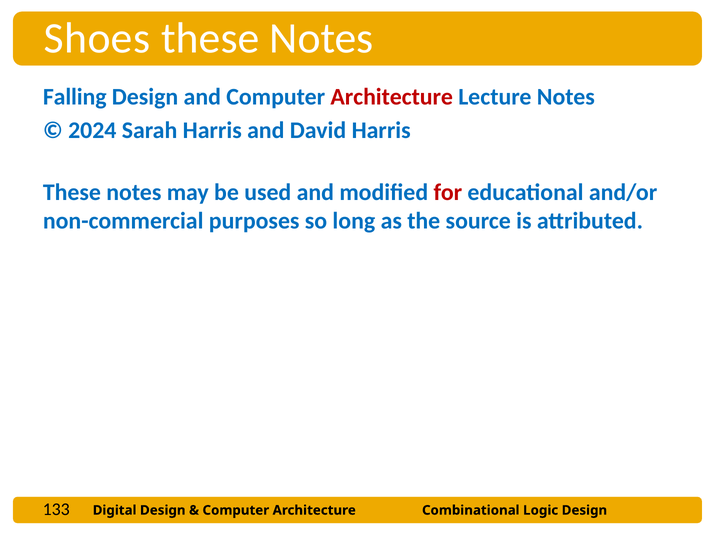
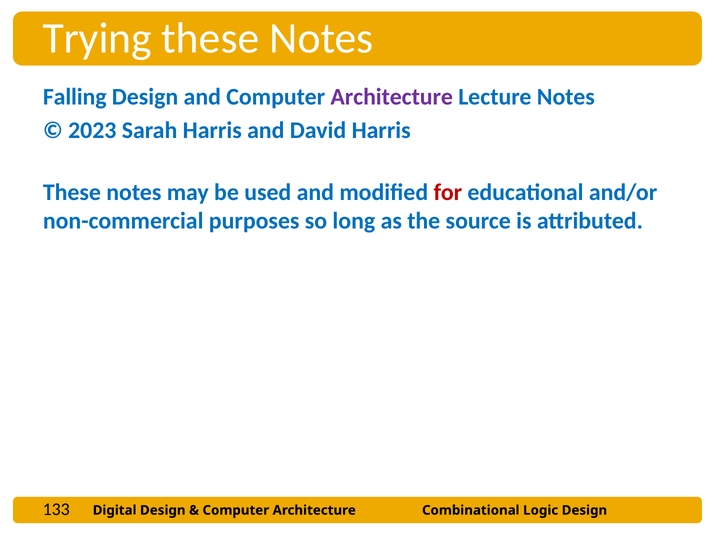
Shoes: Shoes -> Trying (97, 38)
Architecture colour: red -> purple (392, 97)
2024: 2024 -> 2023 (92, 130)
